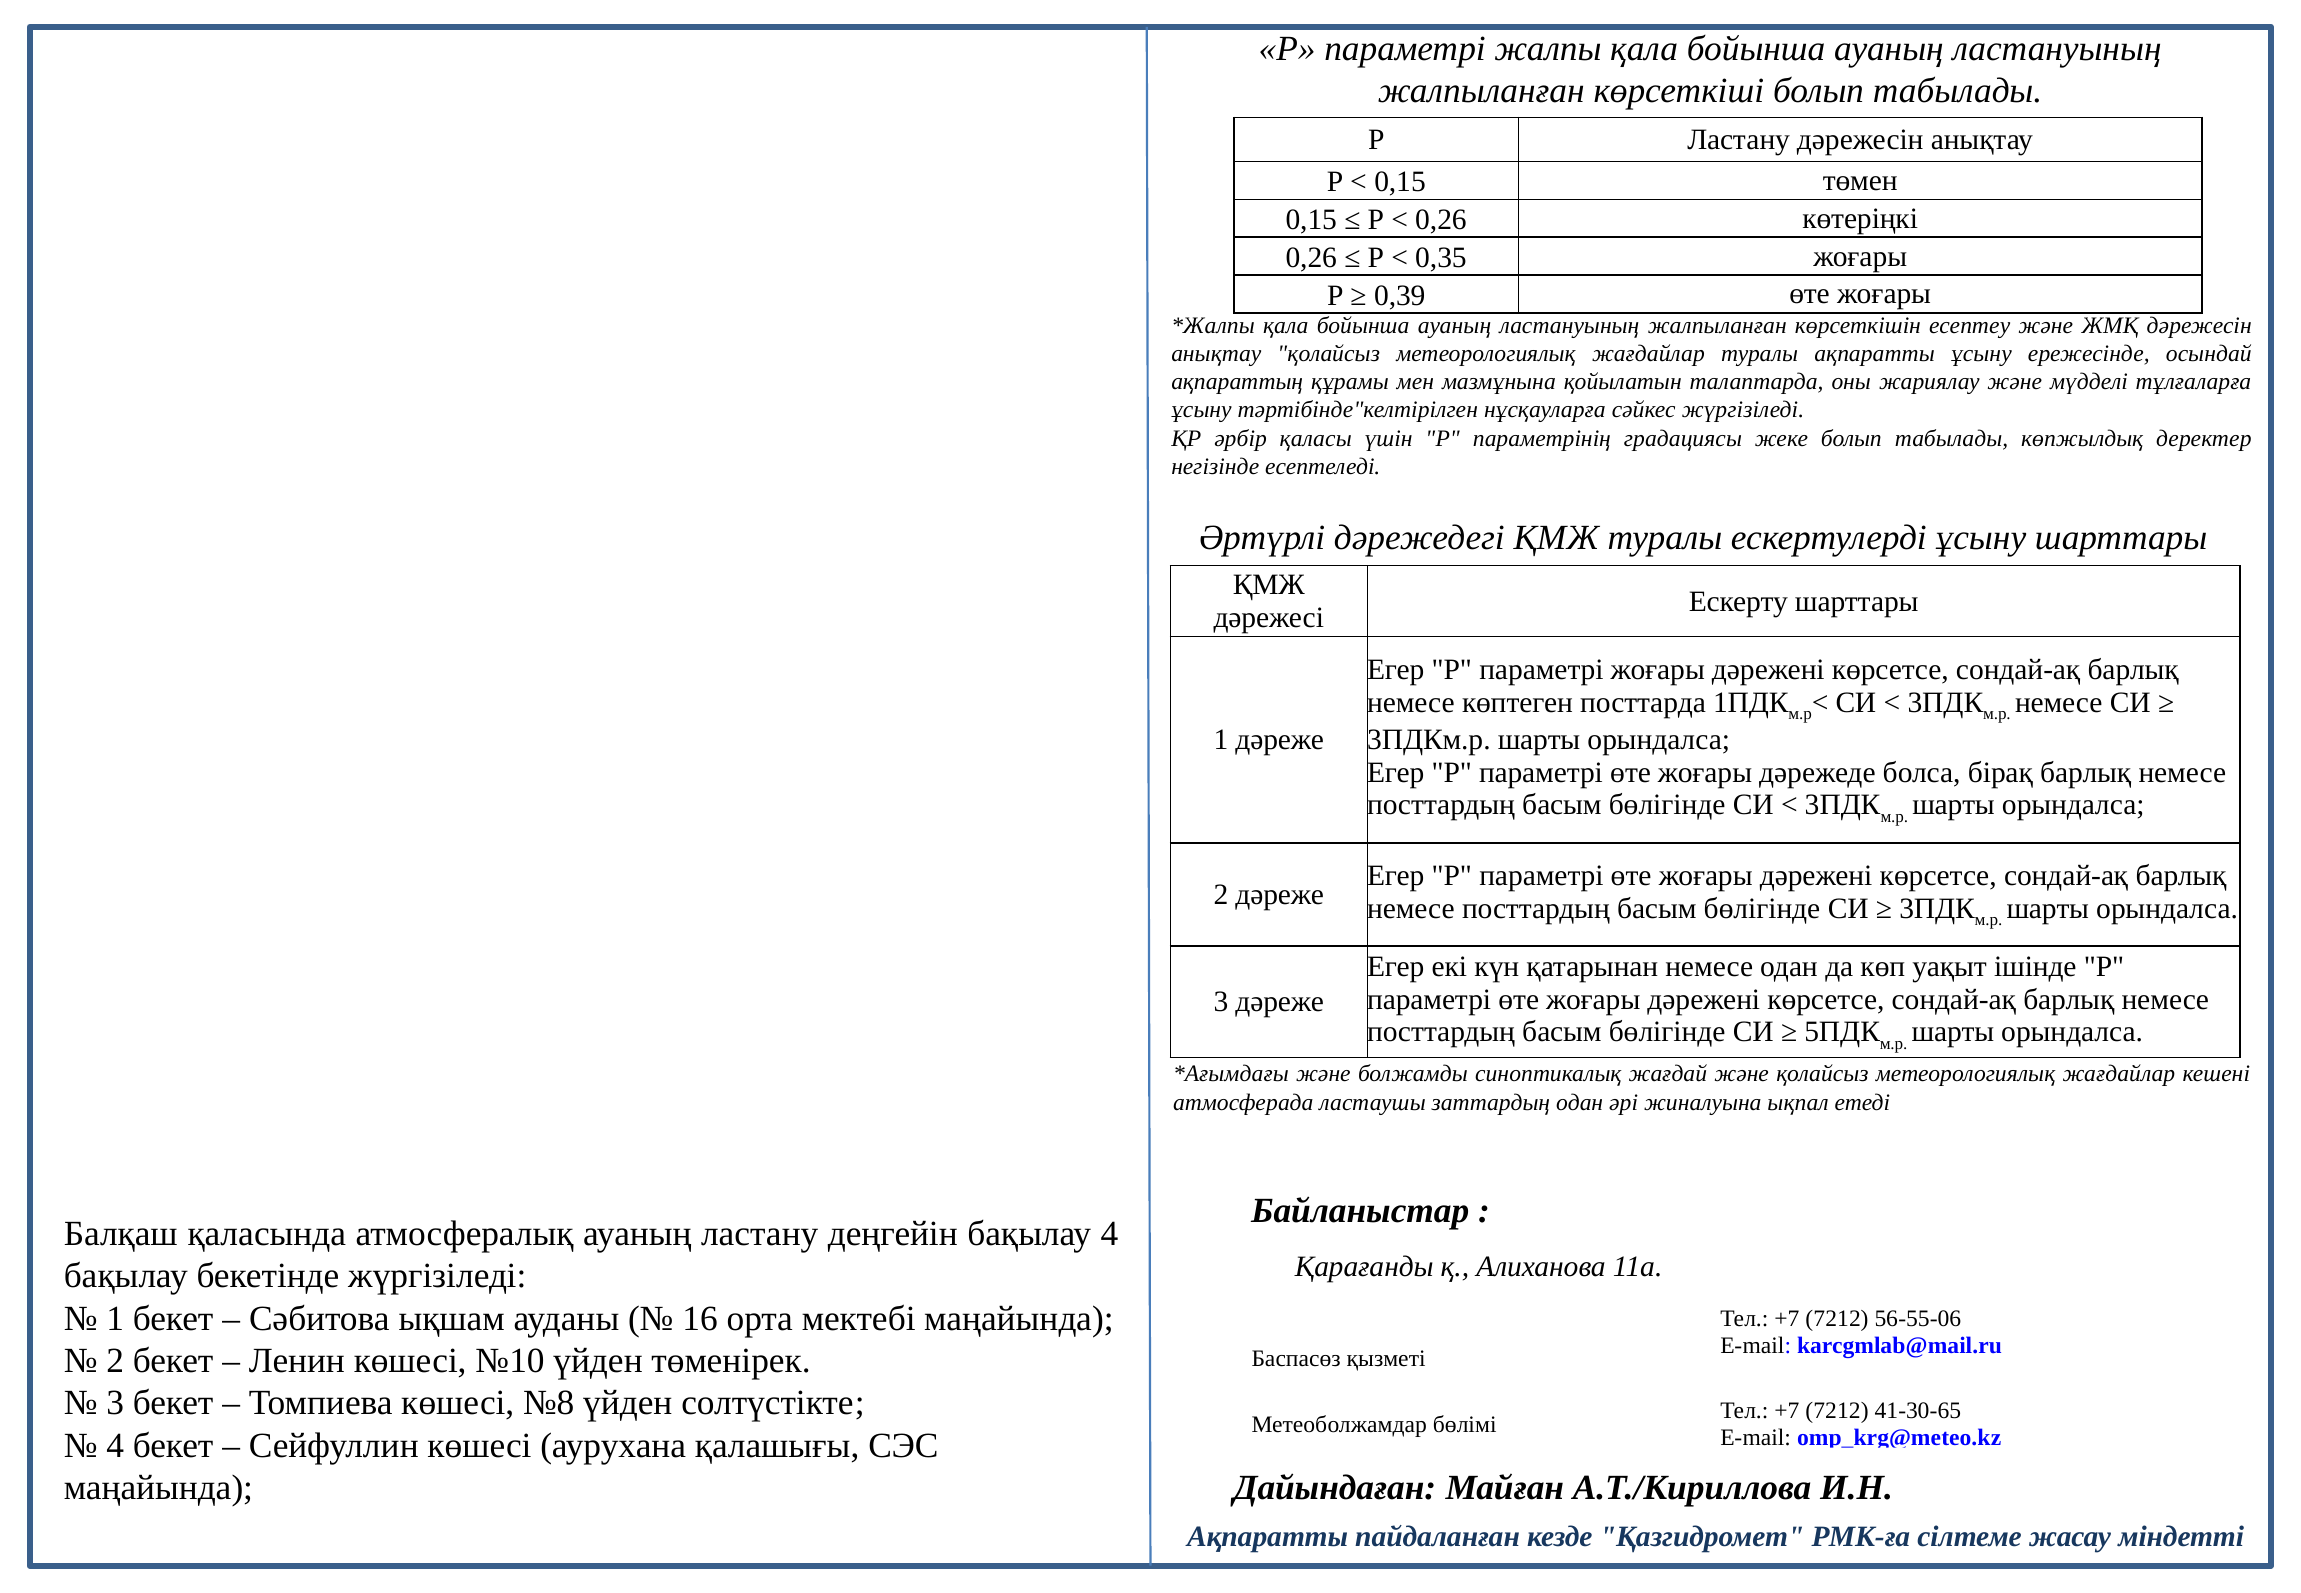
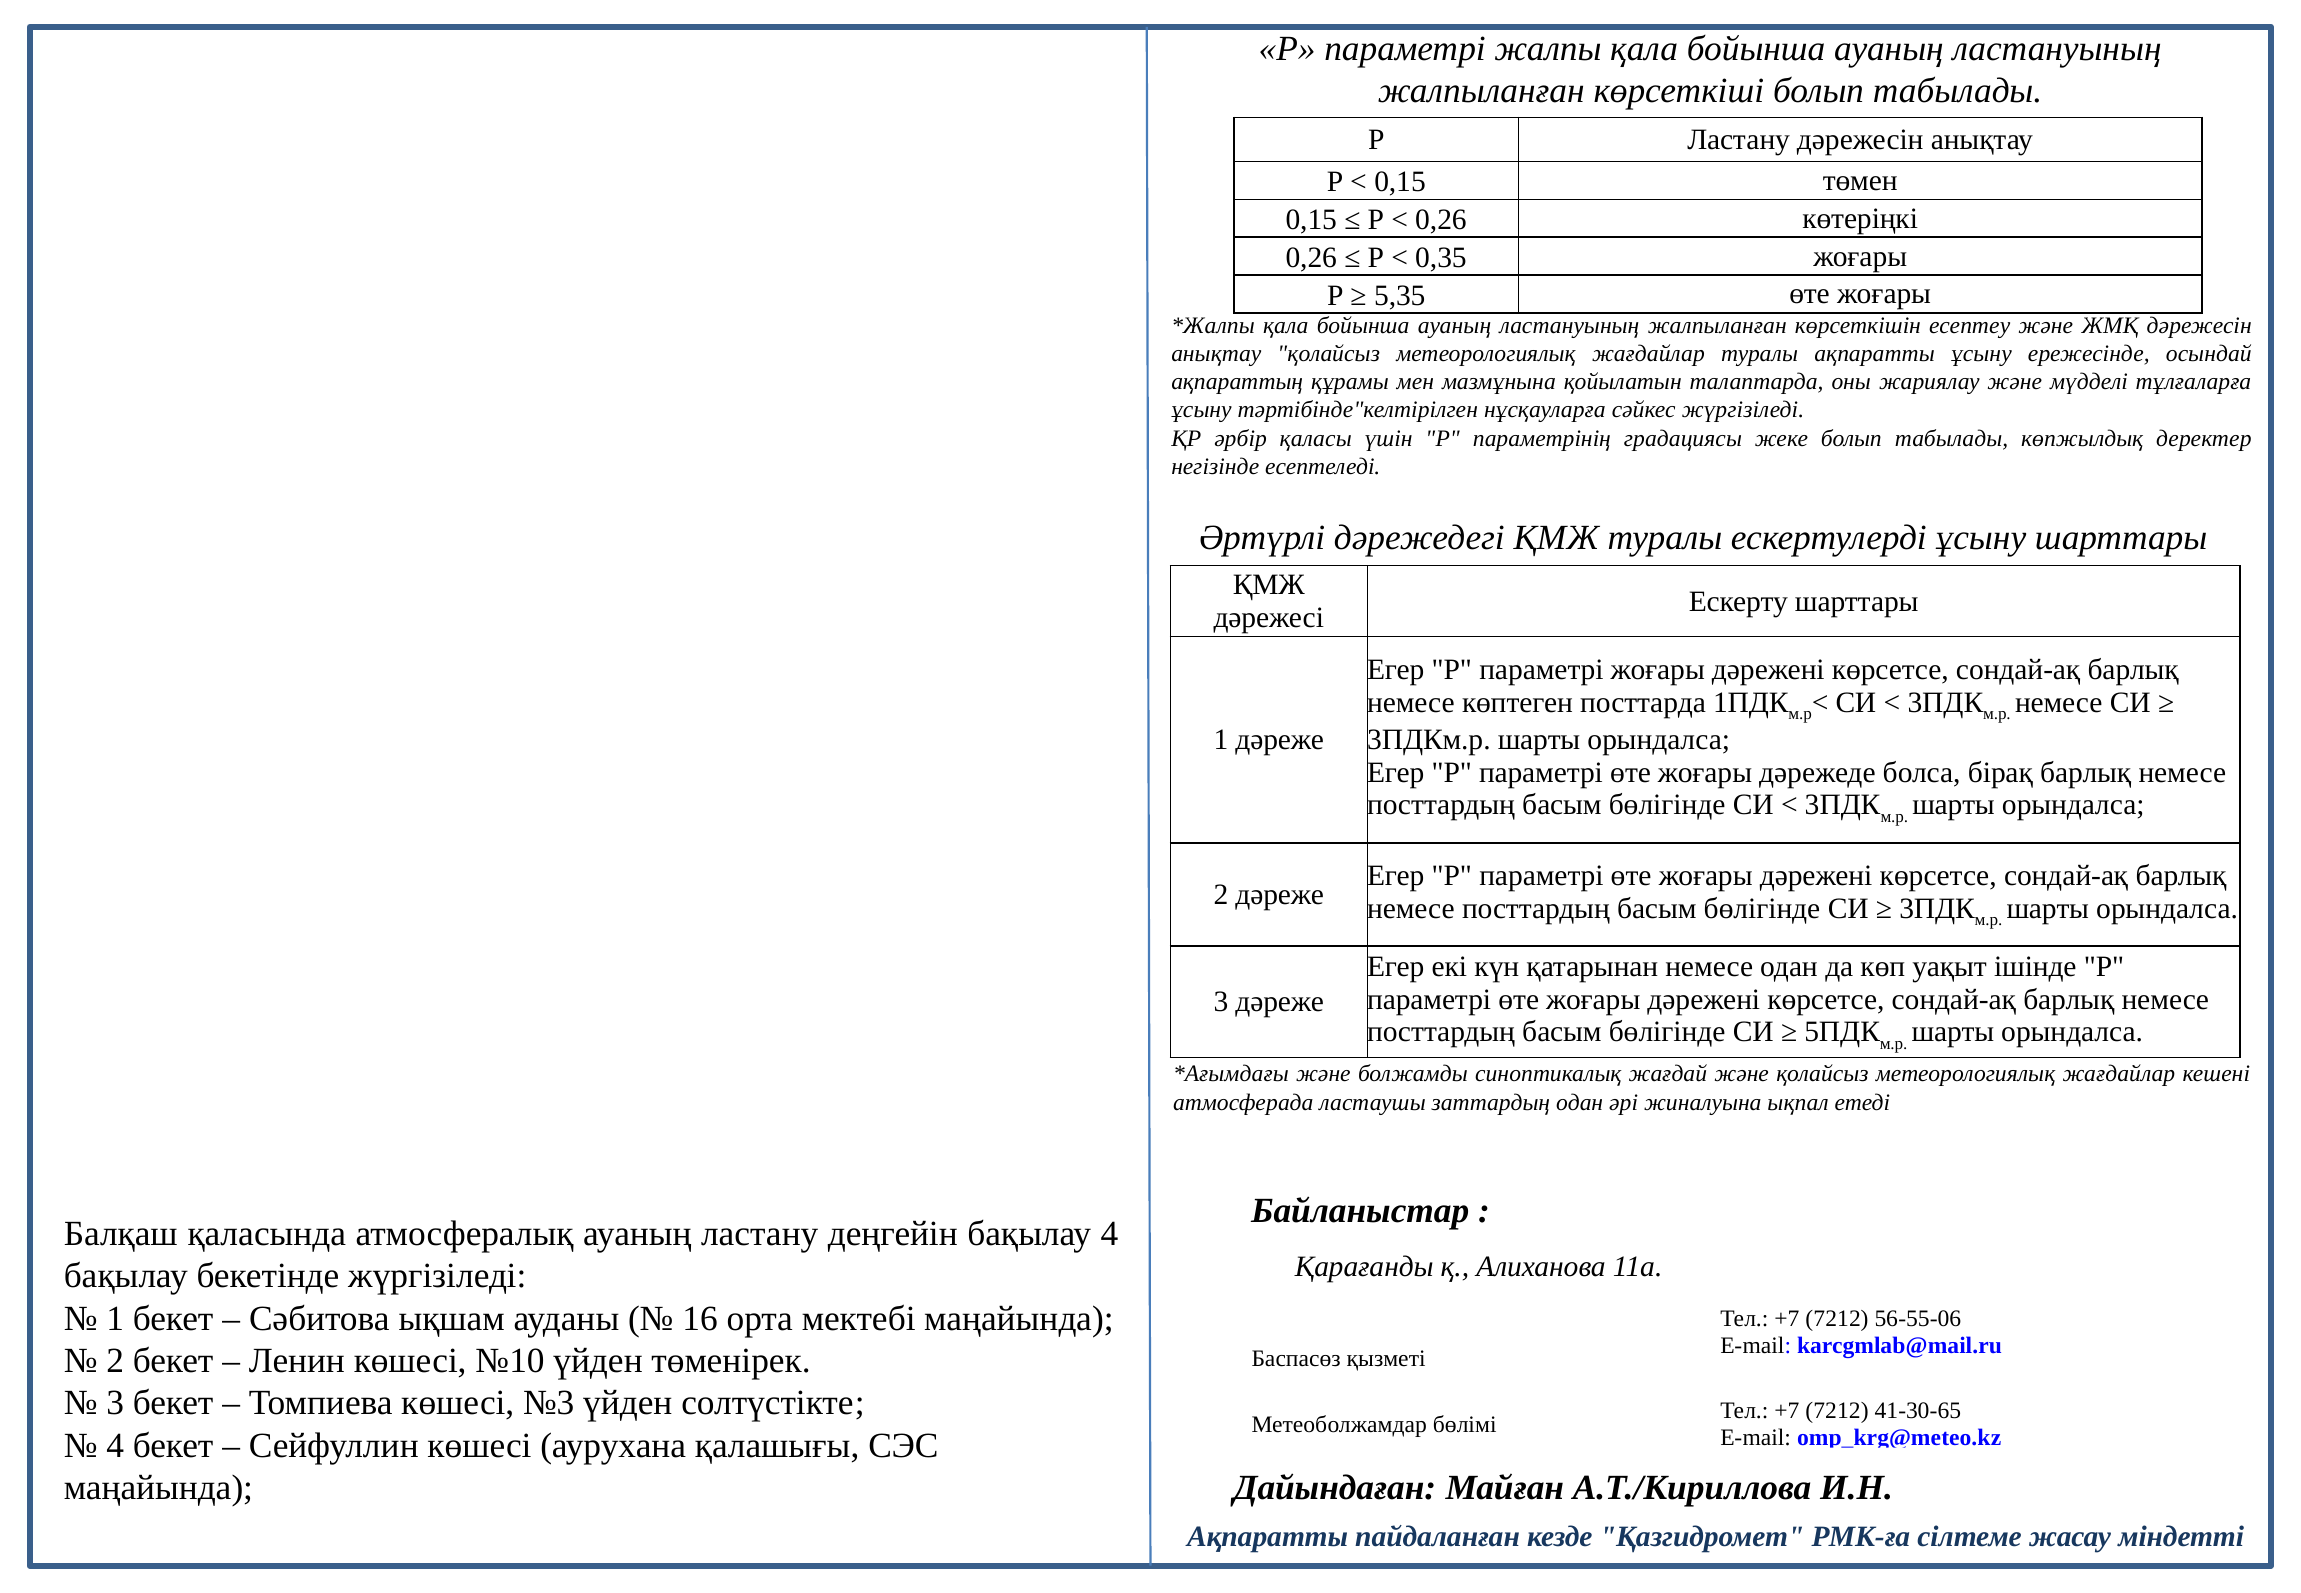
0,39: 0,39 -> 5,35 (1400, 295)
№8: №8 -> №3 (549, 1403)
